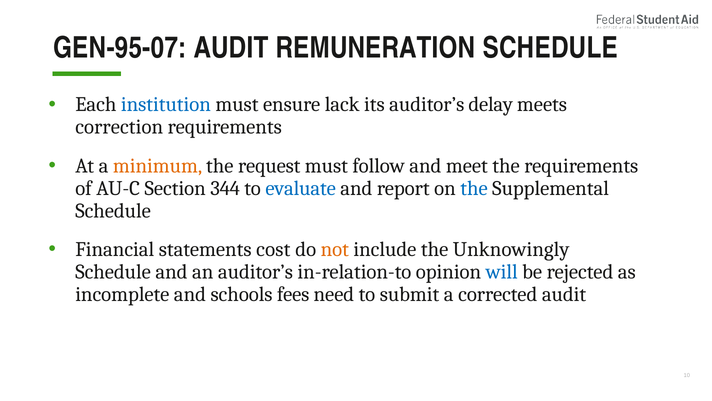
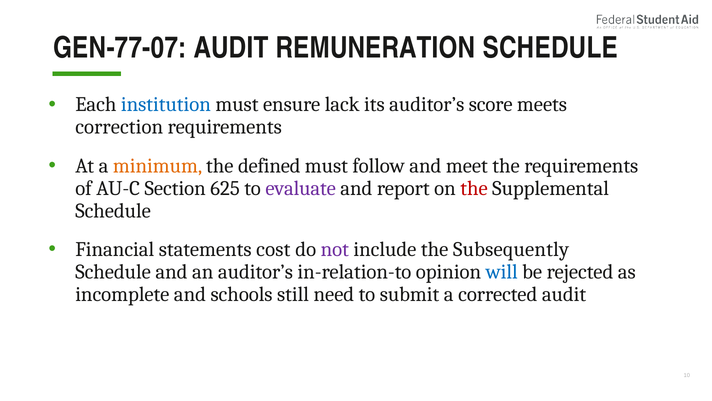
GEN-95-07: GEN-95-07 -> GEN-77-07 (120, 48)
delay: delay -> score (491, 104)
request: request -> defined (269, 166)
344: 344 -> 625 (225, 188)
evaluate colour: blue -> purple (301, 188)
the colour: blue -> red (474, 188)
not colour: orange -> purple (335, 249)
Unknowingly: Unknowingly -> Subsequently (511, 249)
fees: fees -> still (293, 294)
